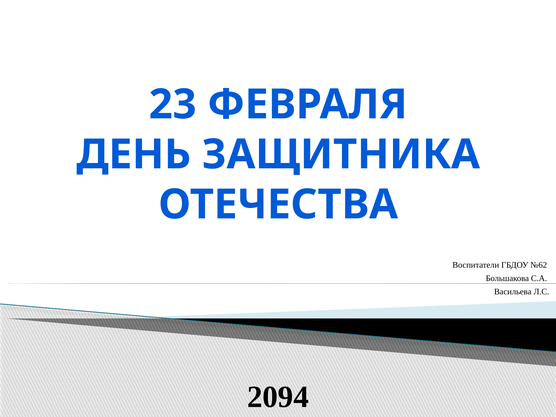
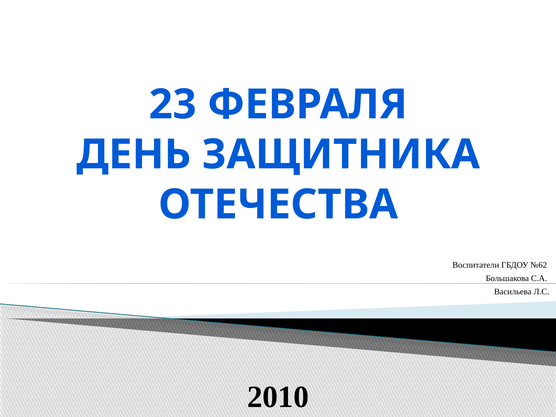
2094: 2094 -> 2010 (278, 397)
